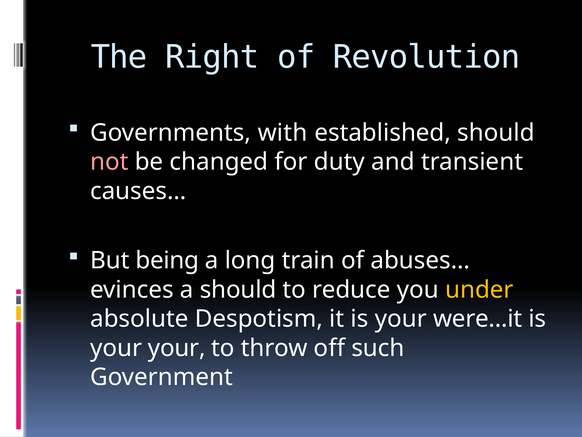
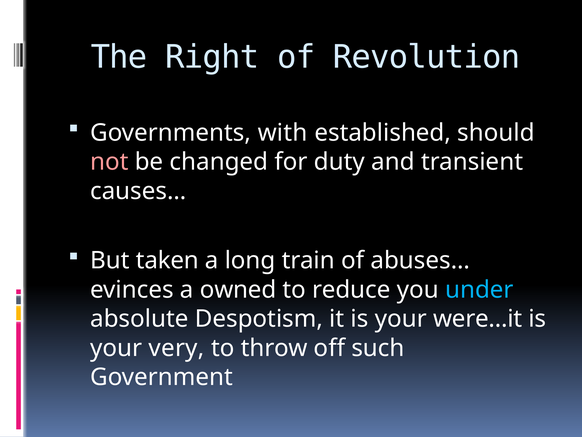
being: being -> taken (167, 260)
a should: should -> owned (238, 289)
under colour: yellow -> light blue (479, 289)
your your: your -> very (177, 348)
